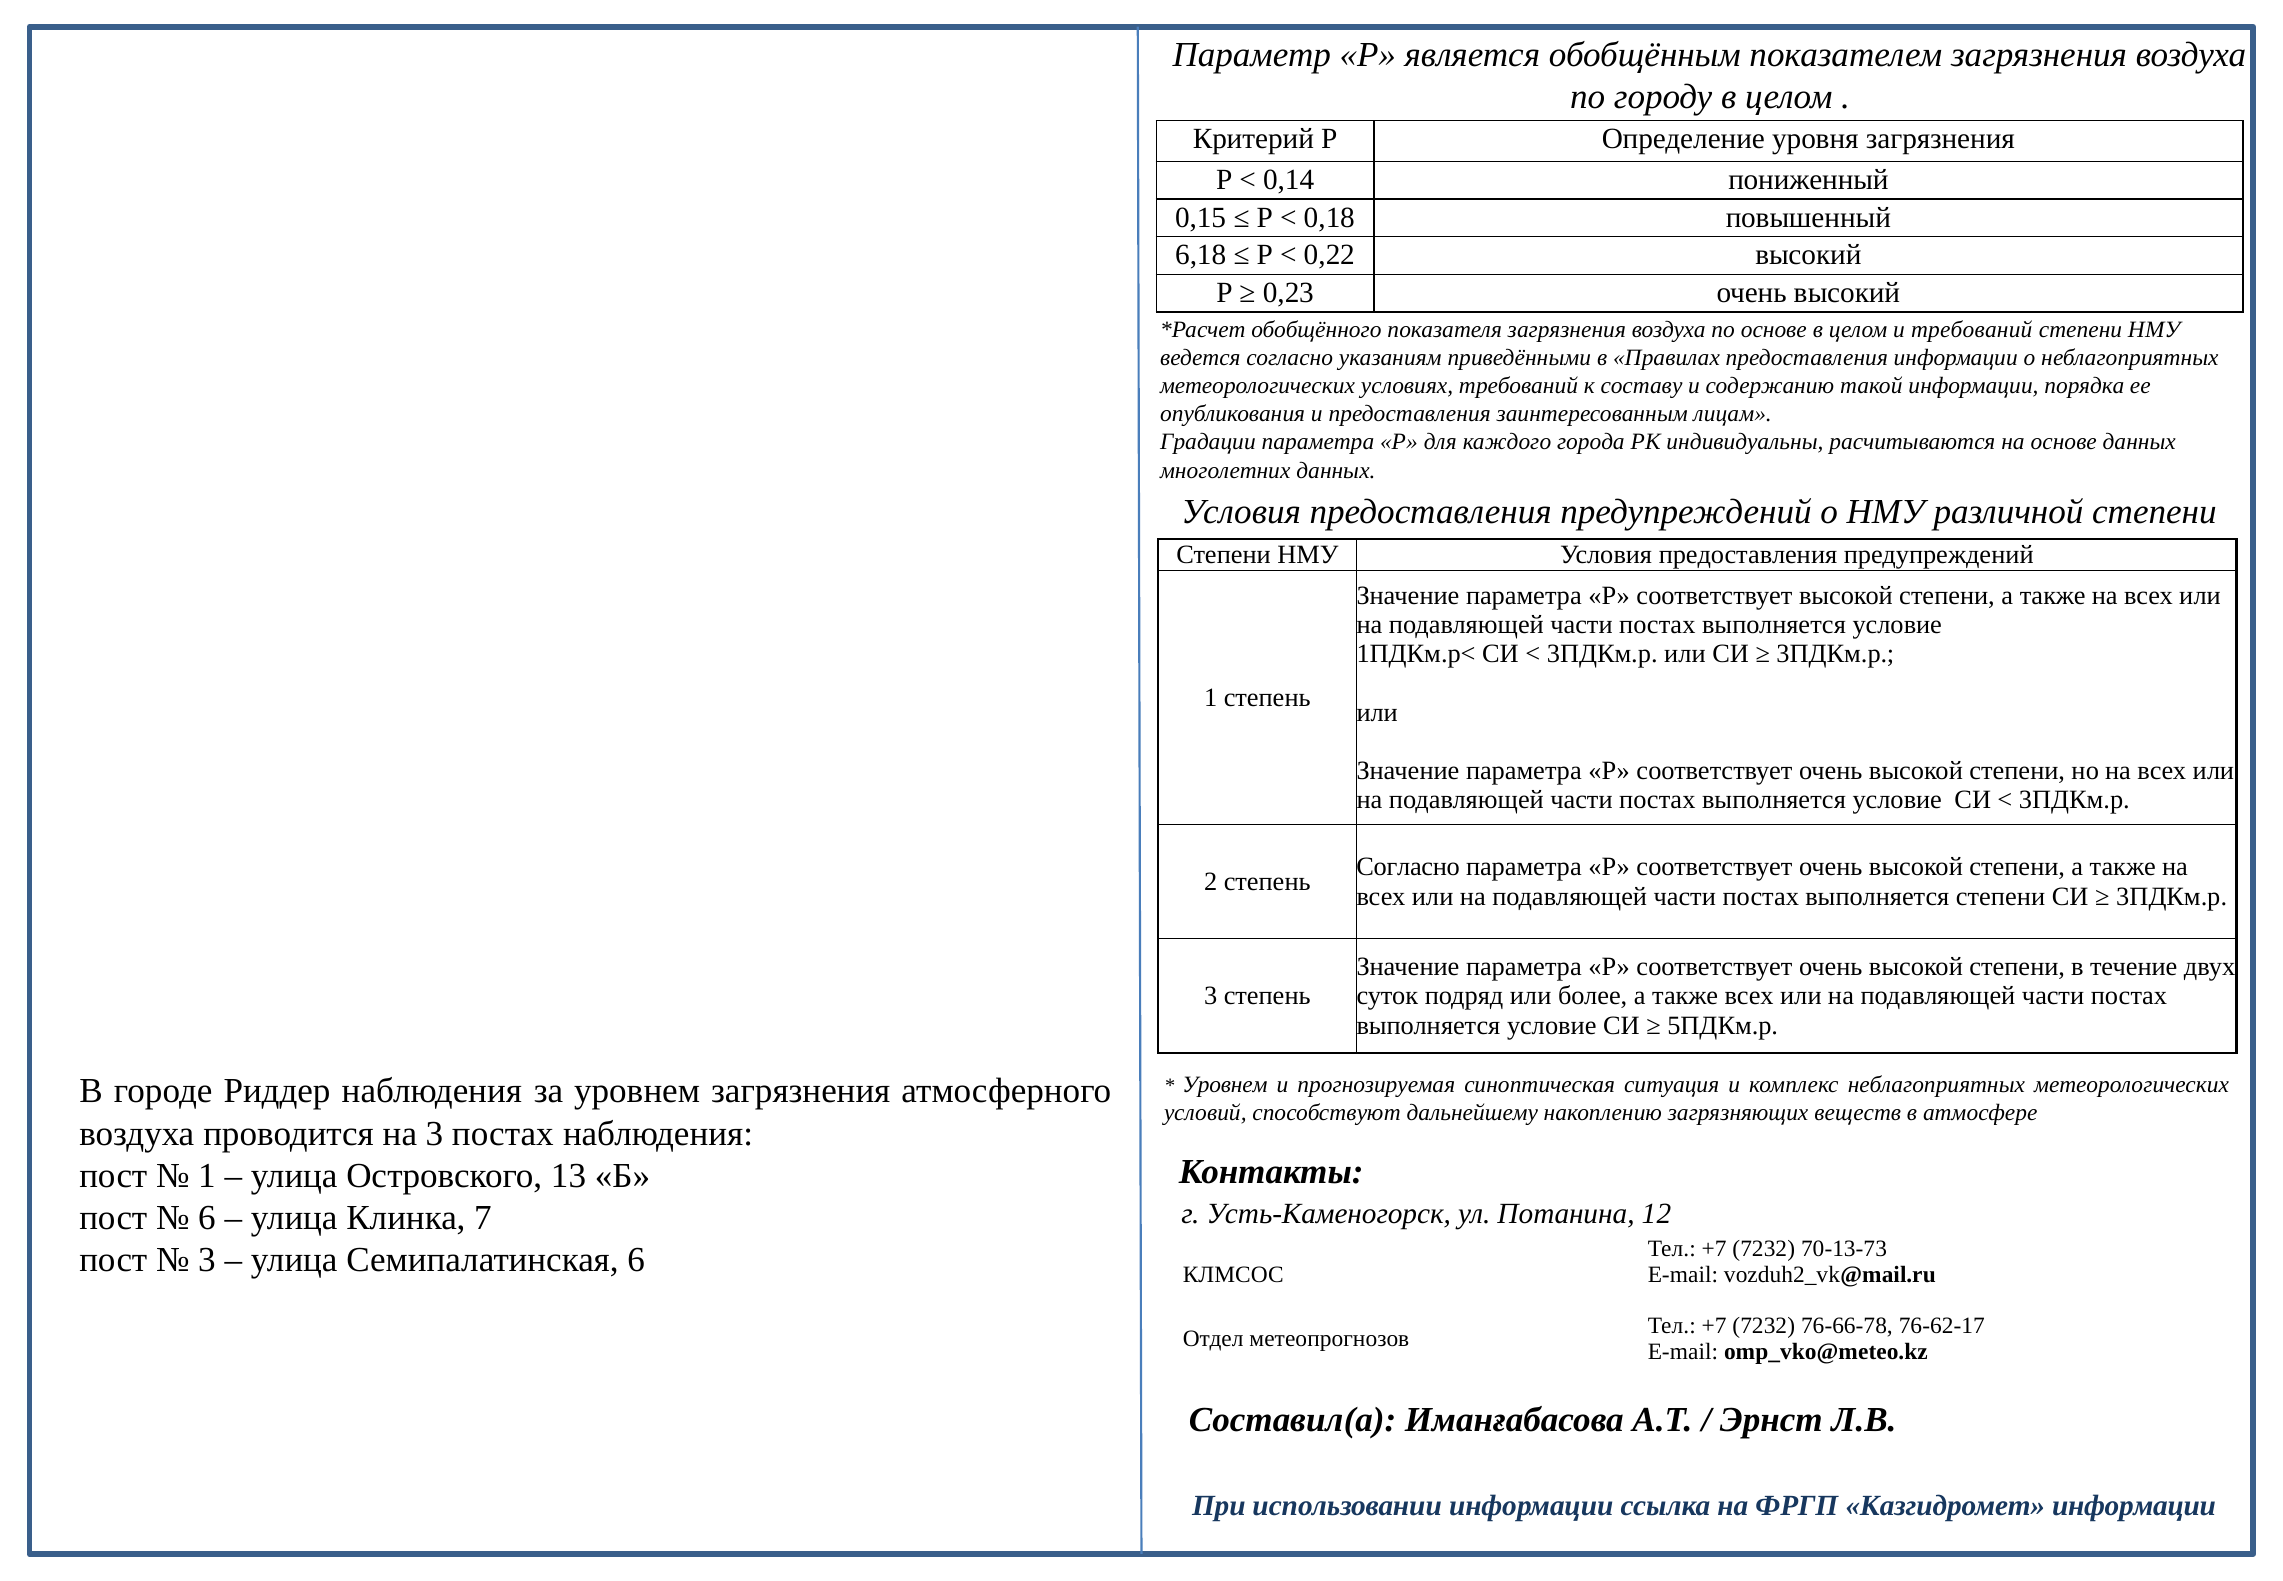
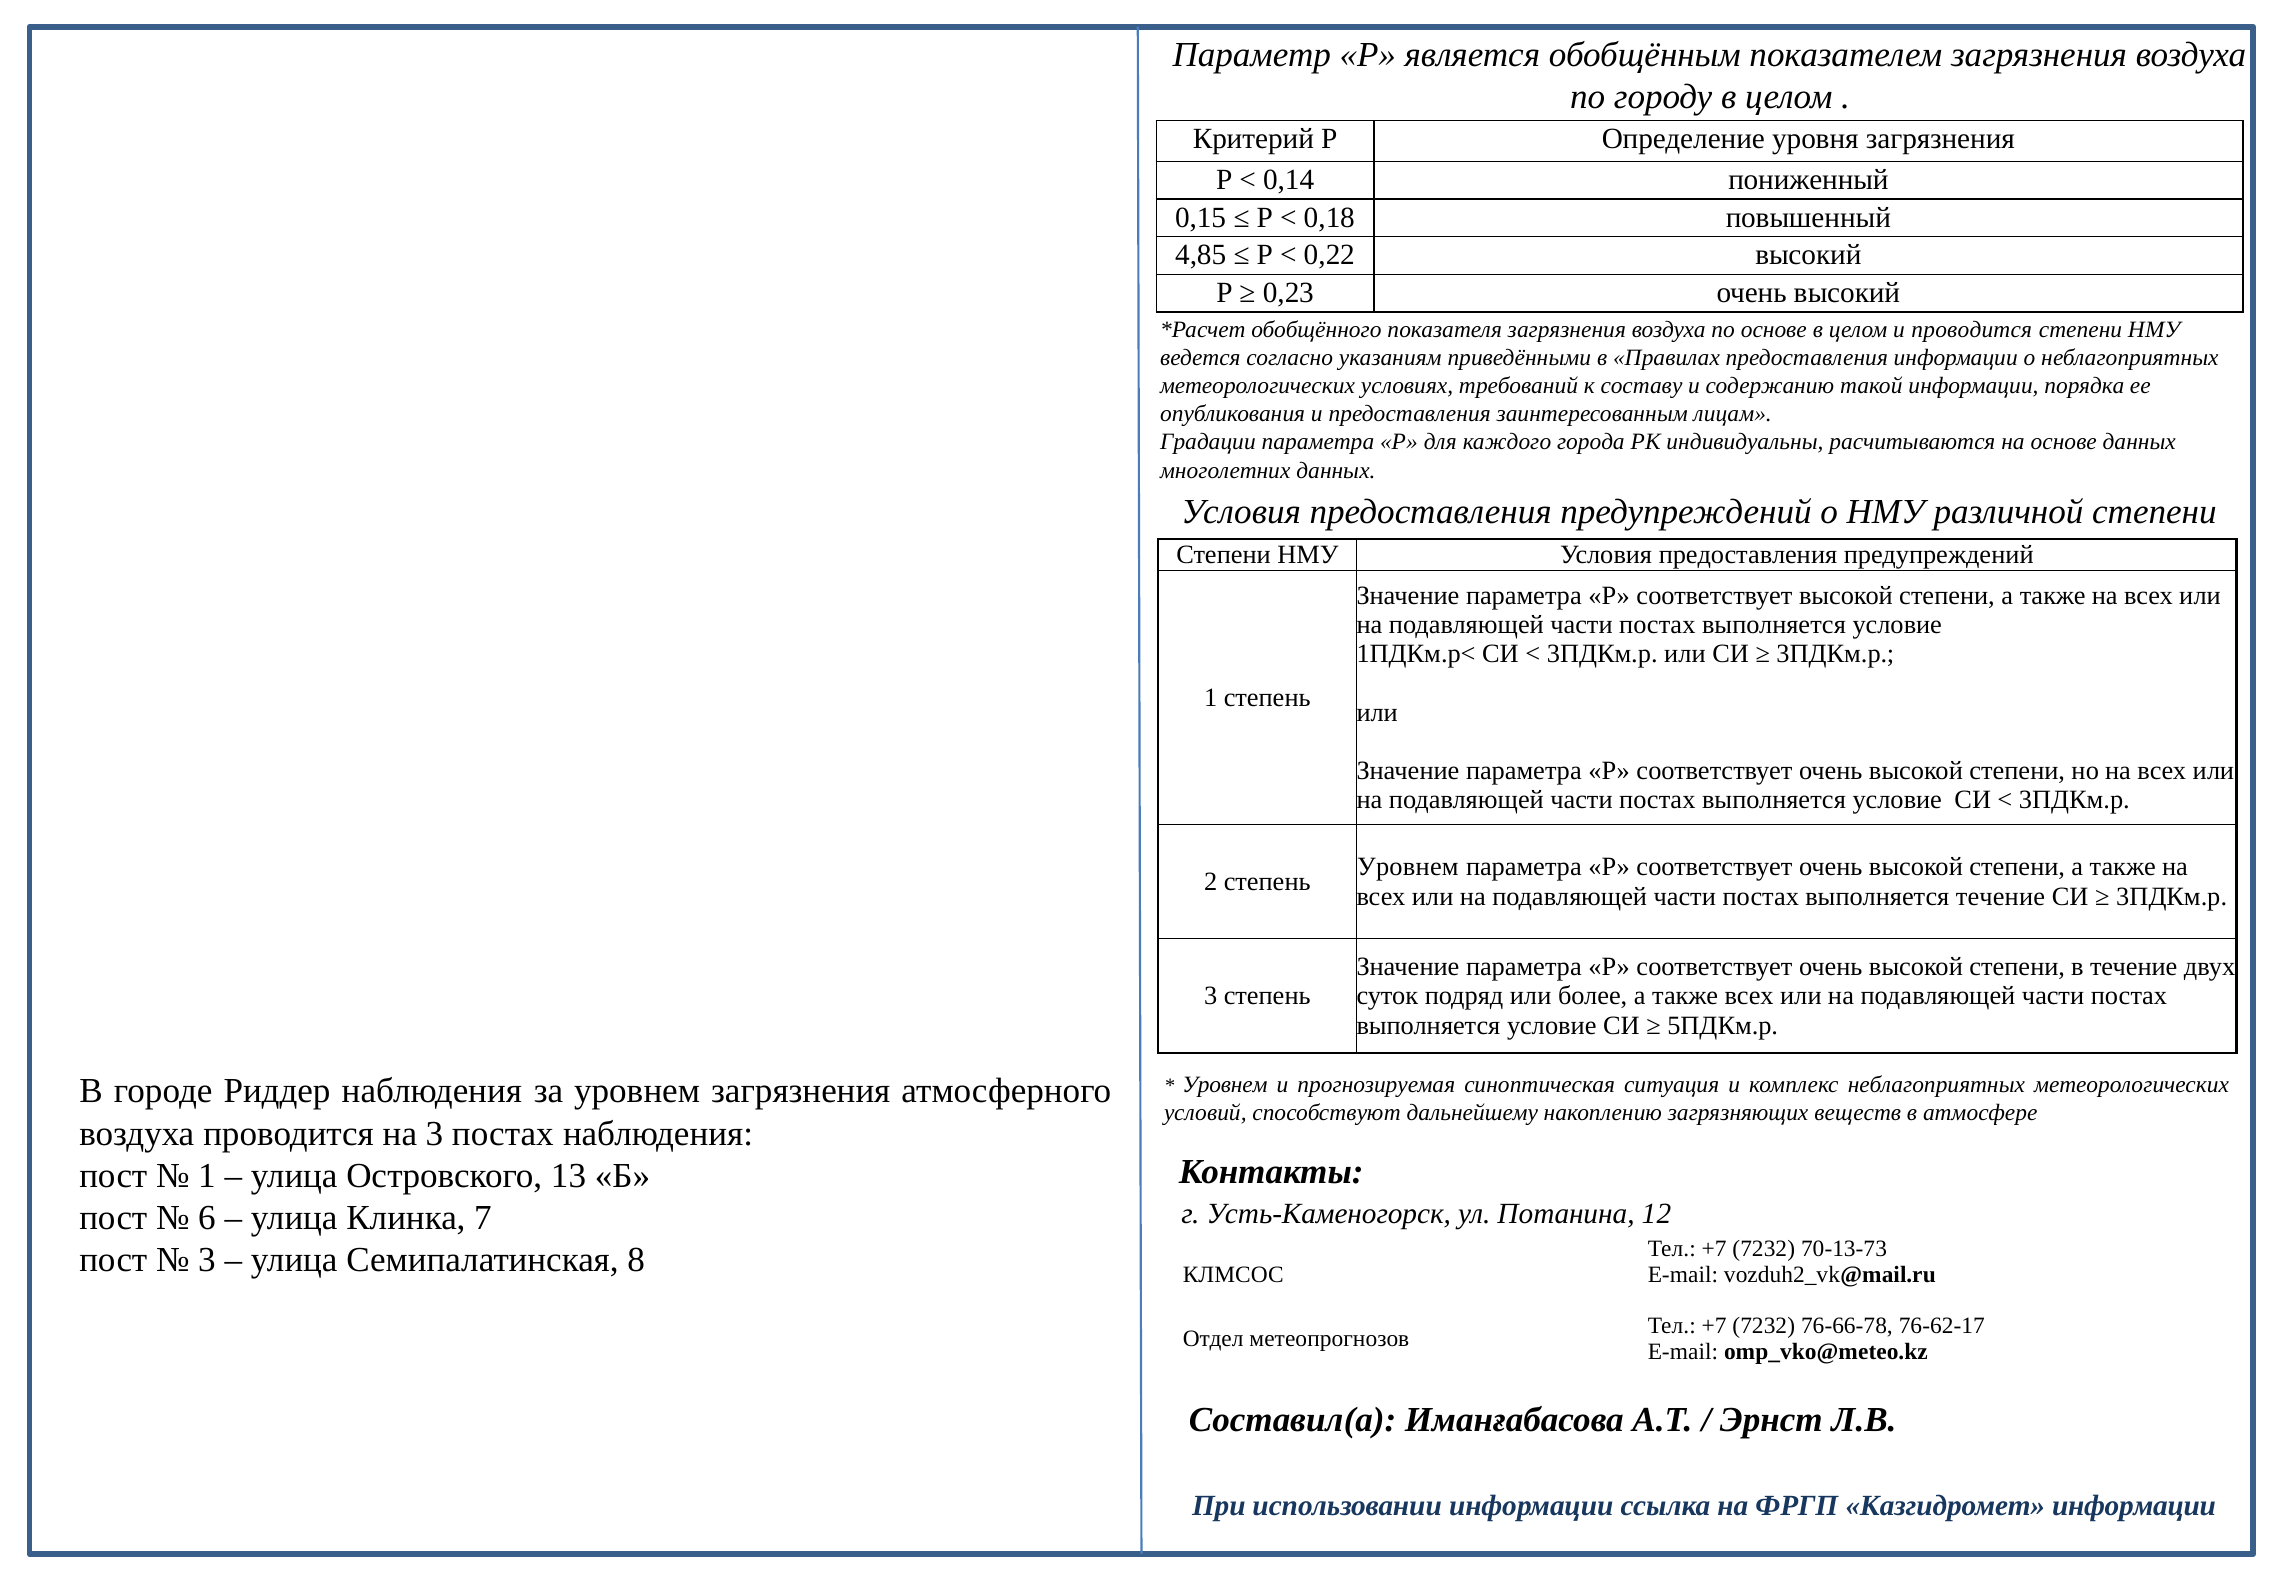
6,18: 6,18 -> 4,85 (1201, 255)
и требований: требований -> проводится (1972, 330)
Согласно: Согласно -> Уровнем (1408, 867)
выполняется степени: степени -> течение (2000, 896)
Семипалатинская 6: 6 -> 8 (636, 1260)
